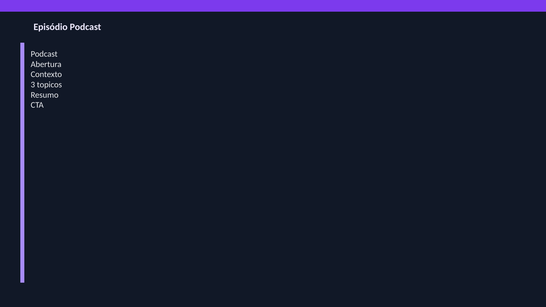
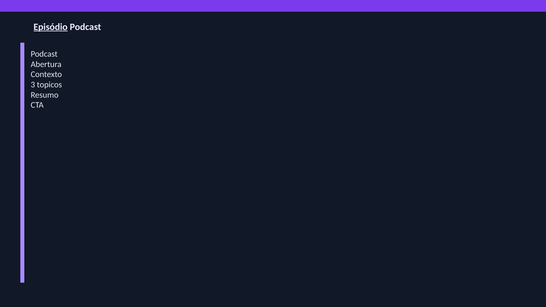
Episódio underline: none -> present (51, 27)
